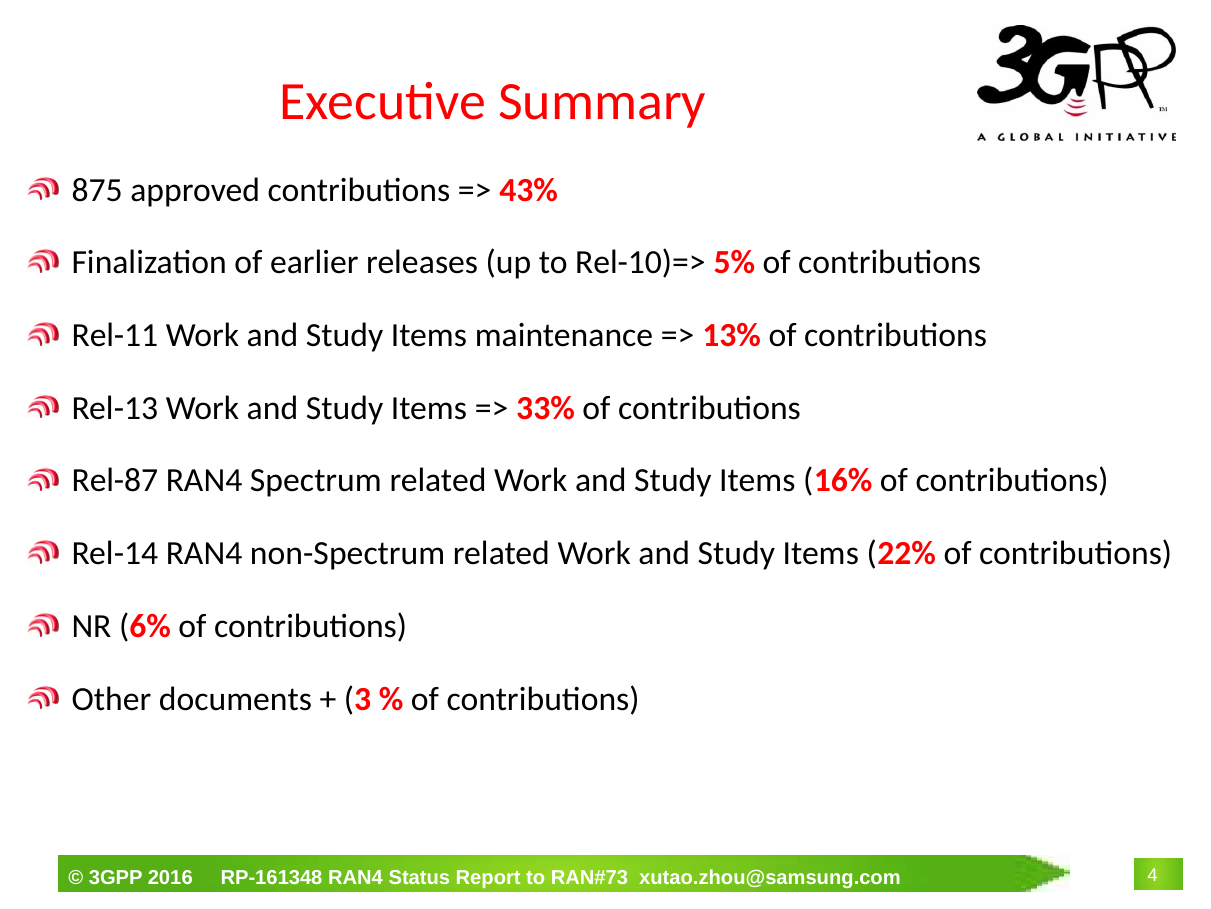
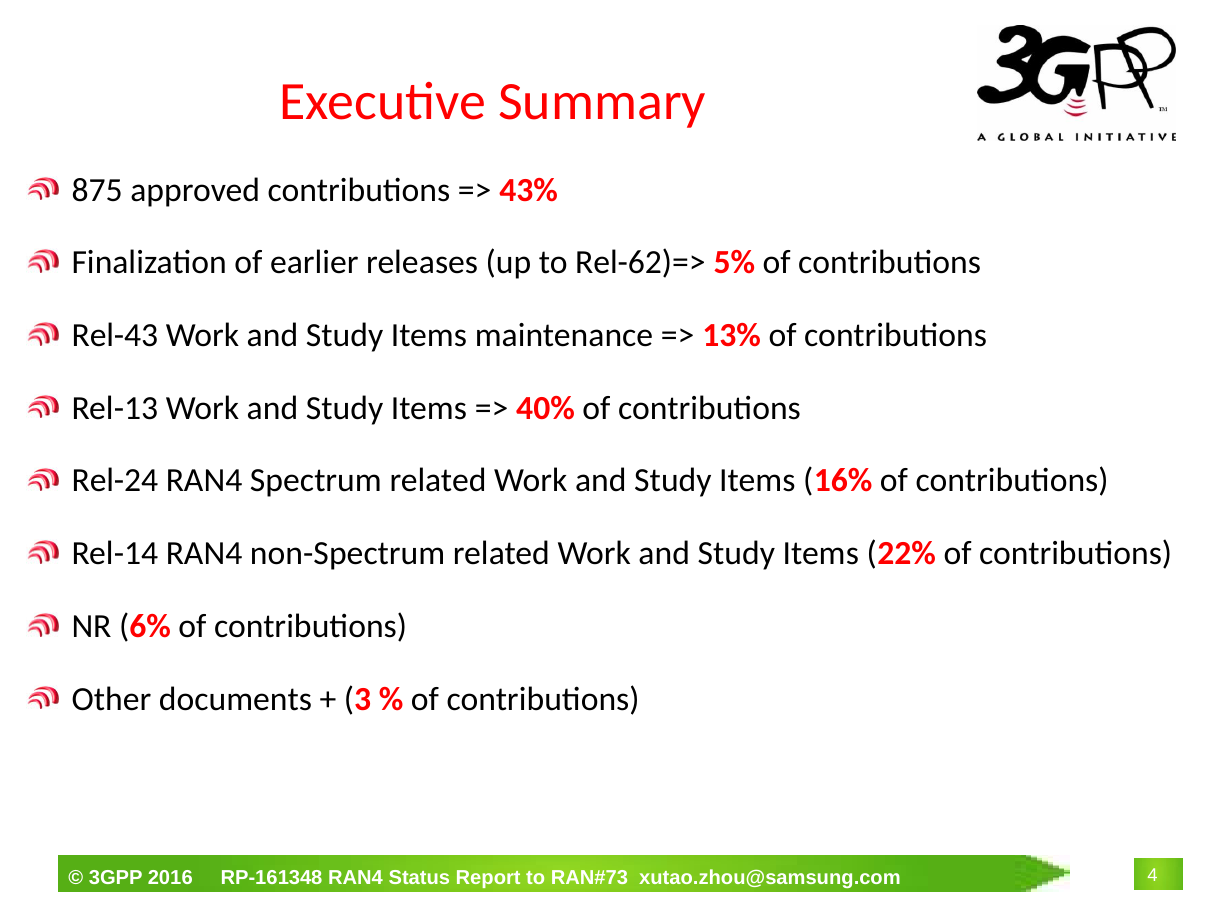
Rel-10)=>: Rel-10)=> -> Rel-62)=> (640, 262)
Rel-11: Rel-11 -> Rel-43 (115, 335)
33%: 33% -> 40% (546, 408)
Rel-87: Rel-87 -> Rel-24 (115, 480)
